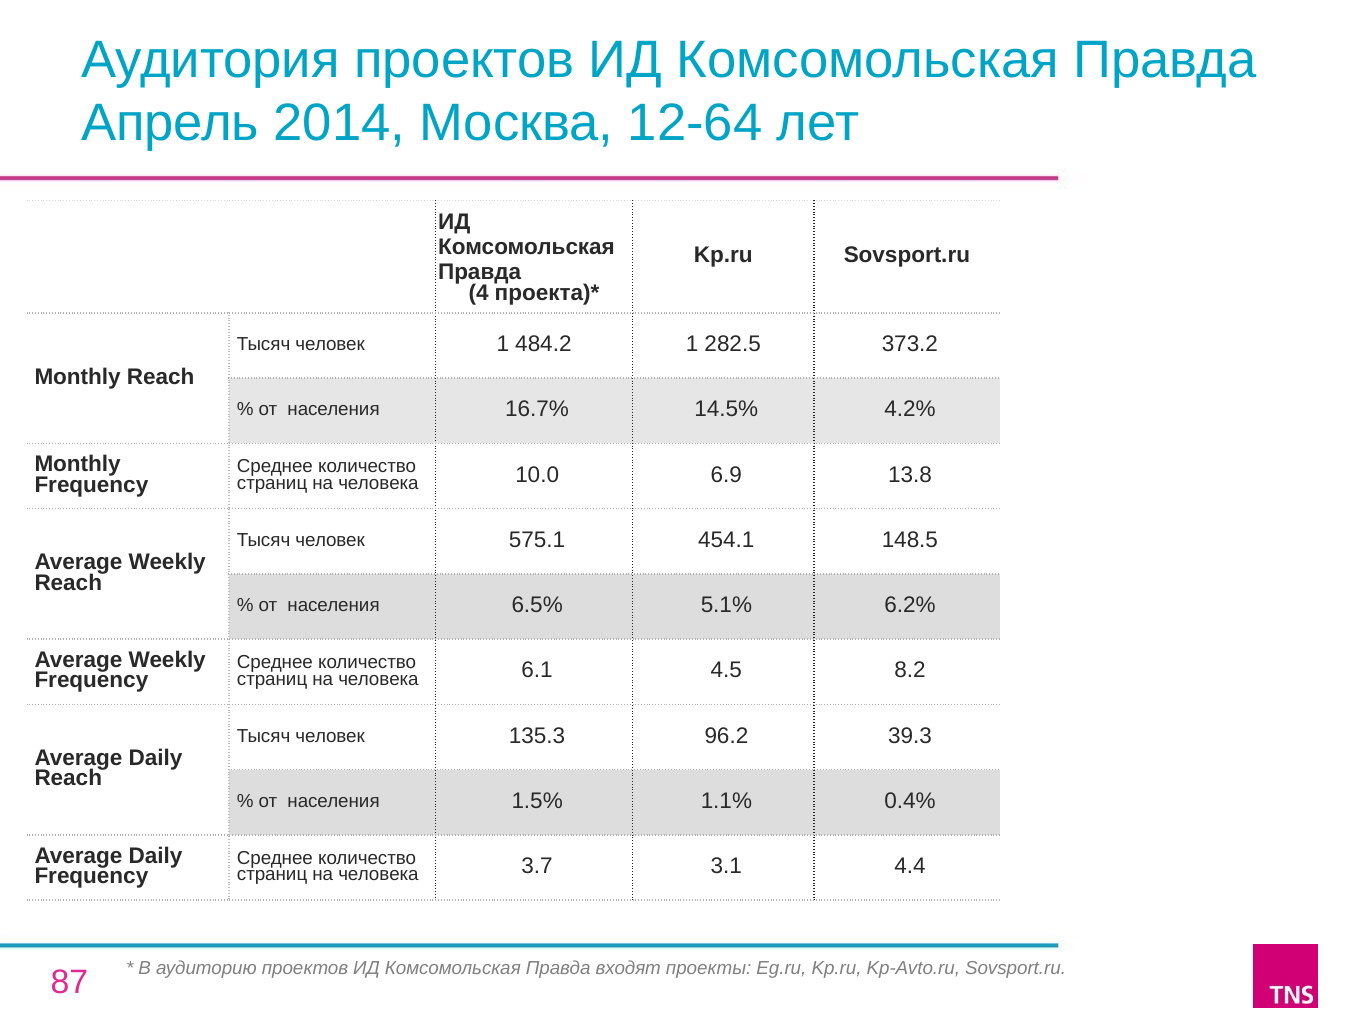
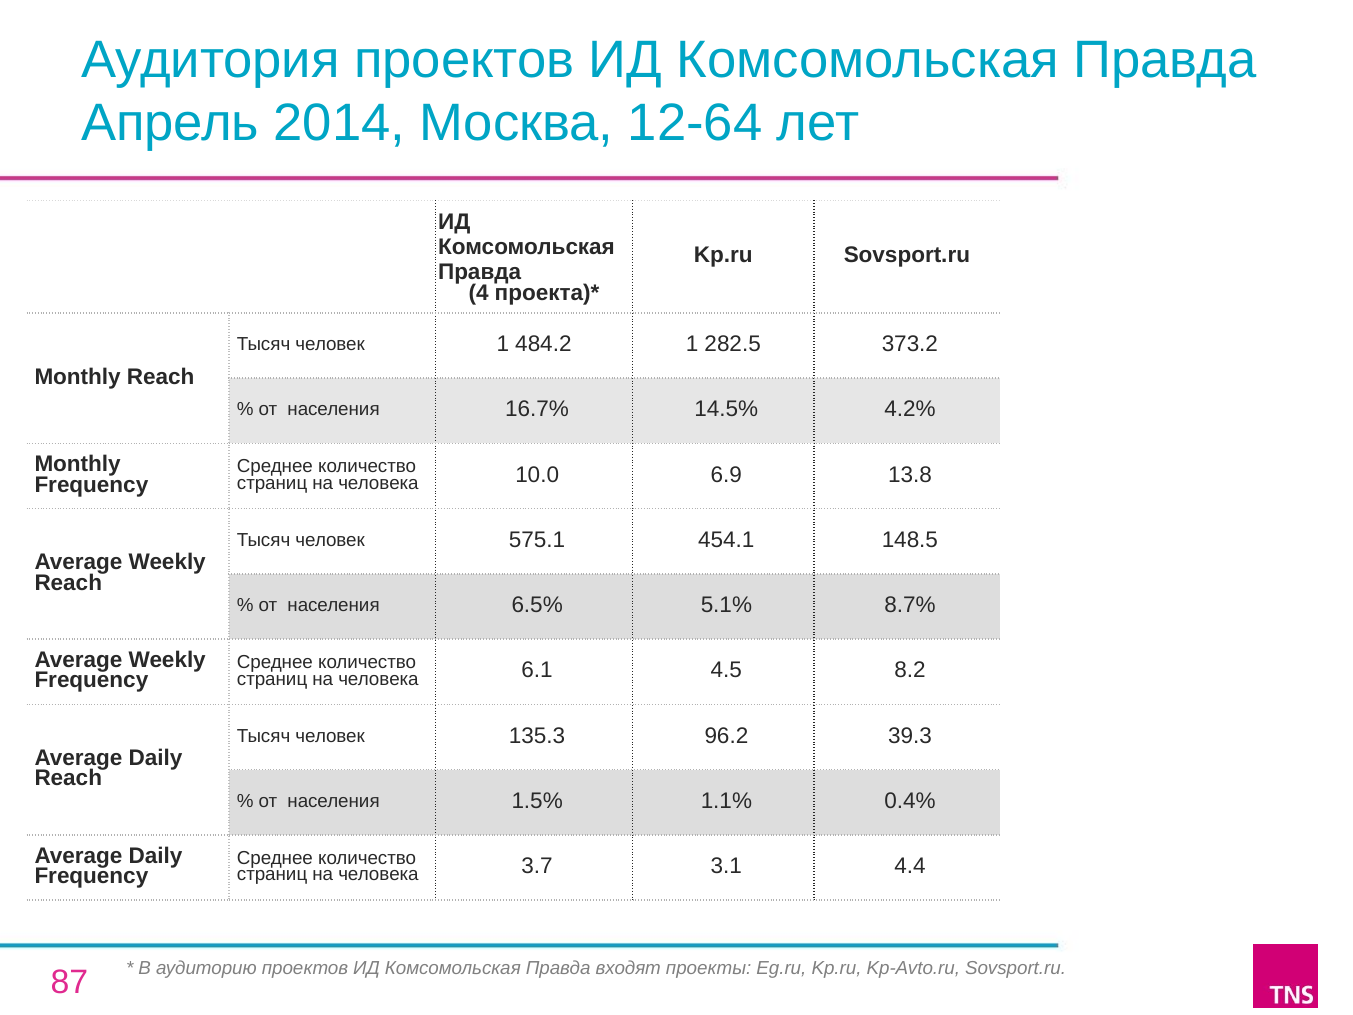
6.2%: 6.2% -> 8.7% (910, 605)
